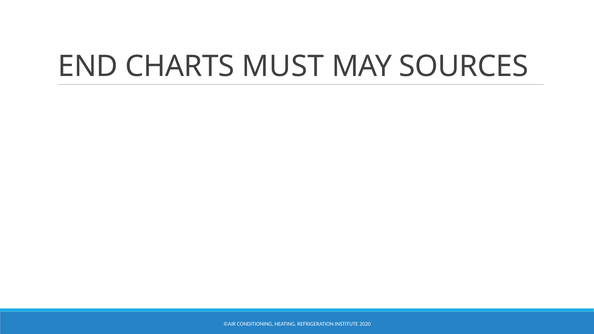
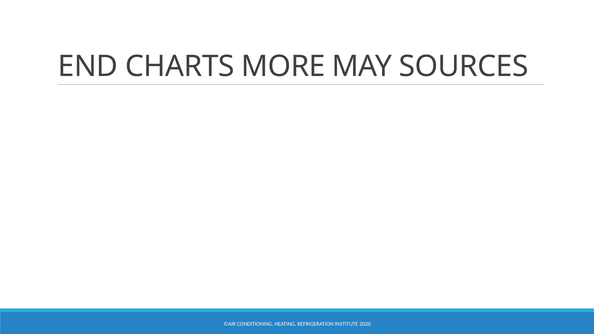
MUST: MUST -> MORE (283, 67)
